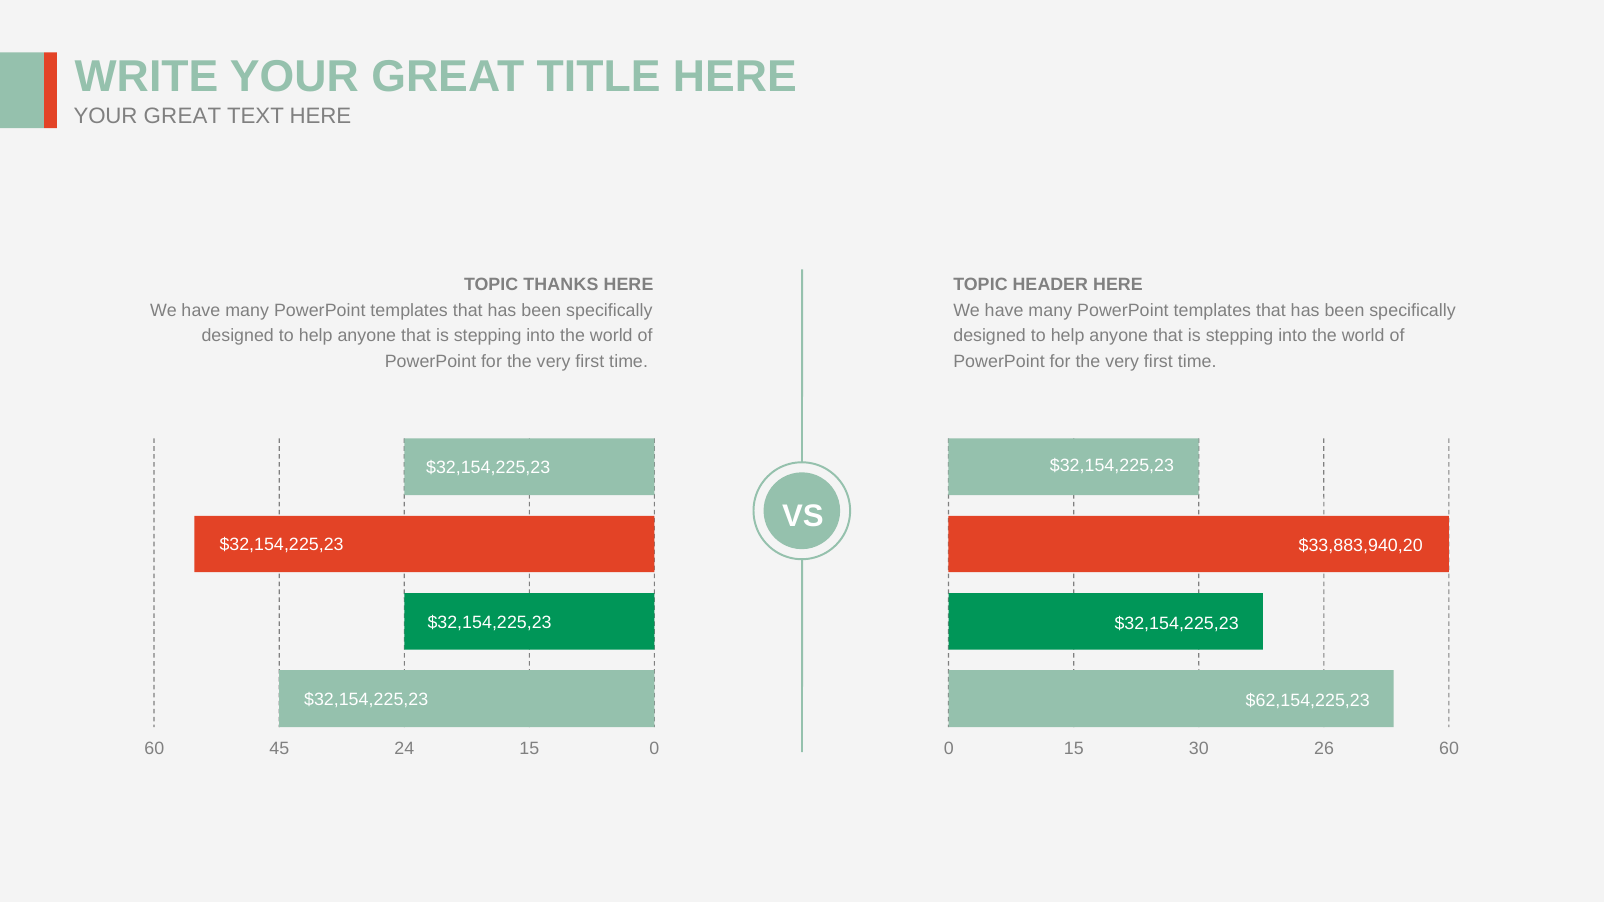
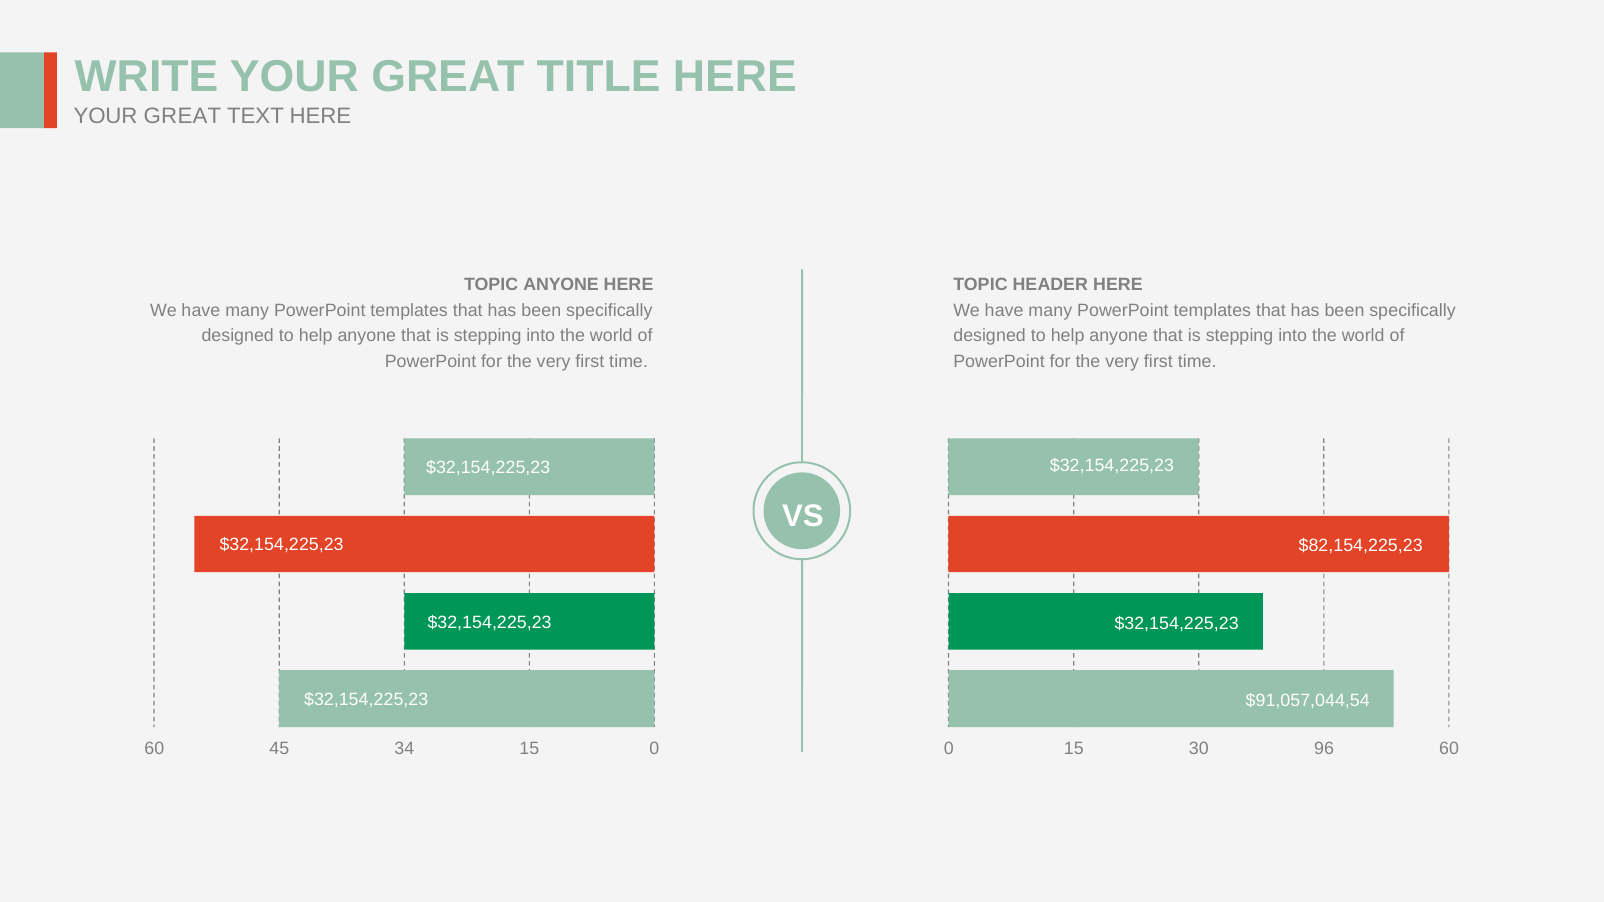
TOPIC THANKS: THANKS -> ANYONE (561, 285)
$33,883,940,20: $33,883,940,20 -> $82,154,225,23 (1361, 546)
$62,154,225,23: $62,154,225,23 -> $91,057,044,54 (1308, 701)
24: 24 -> 34 (404, 749)
26: 26 -> 96 (1324, 749)
